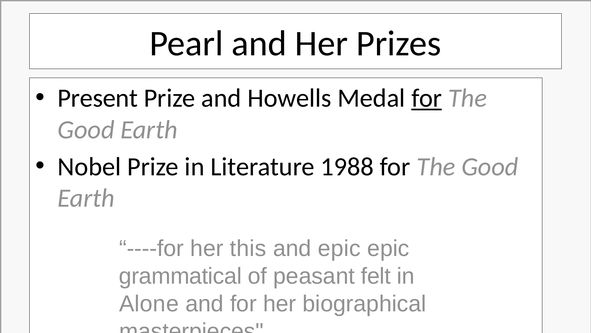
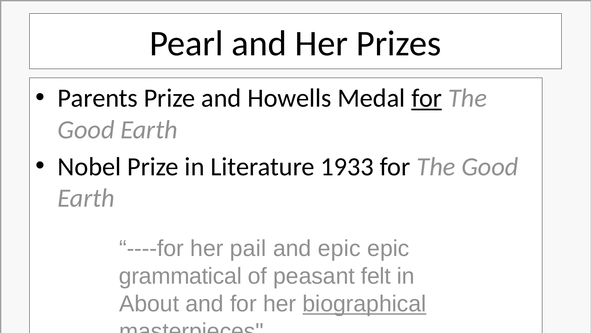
Present: Present -> Parents (98, 98)
1988: 1988 -> 1933 (347, 166)
this: this -> pail (248, 248)
Alone: Alone -> About (149, 303)
biographical underline: none -> present (364, 303)
